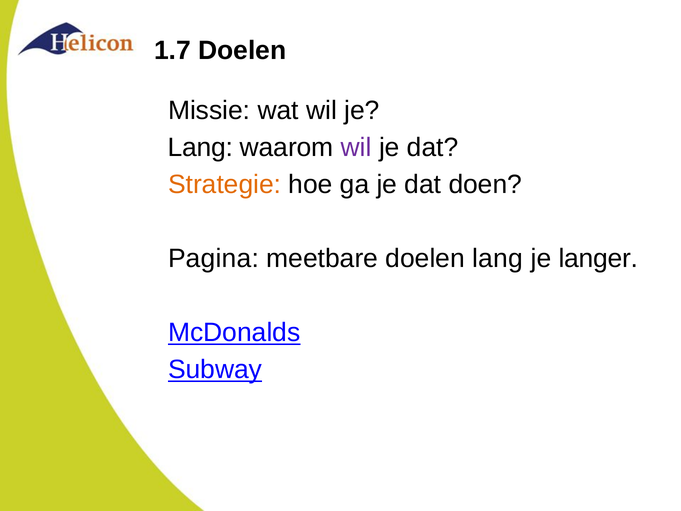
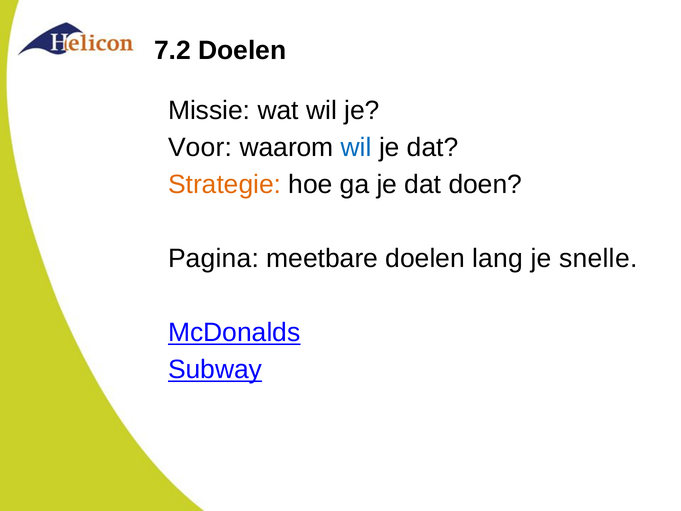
1.7: 1.7 -> 7.2 (173, 51)
Lang: Lang -> Voor (200, 147)
wil colour: purple -> blue (356, 147)
langer: langer -> snelle (598, 258)
